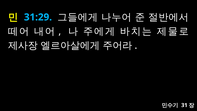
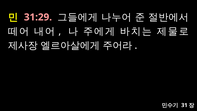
31:29 colour: light blue -> pink (38, 17)
